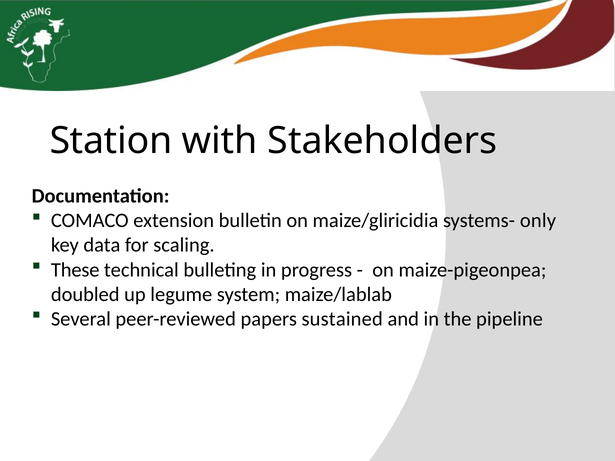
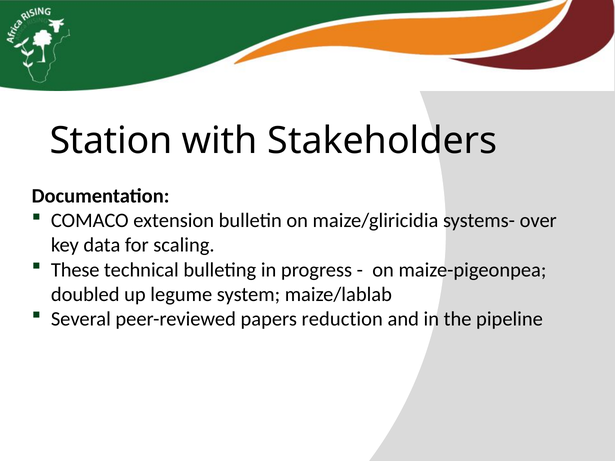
only: only -> over (538, 221)
sustained: sustained -> reduction (342, 319)
